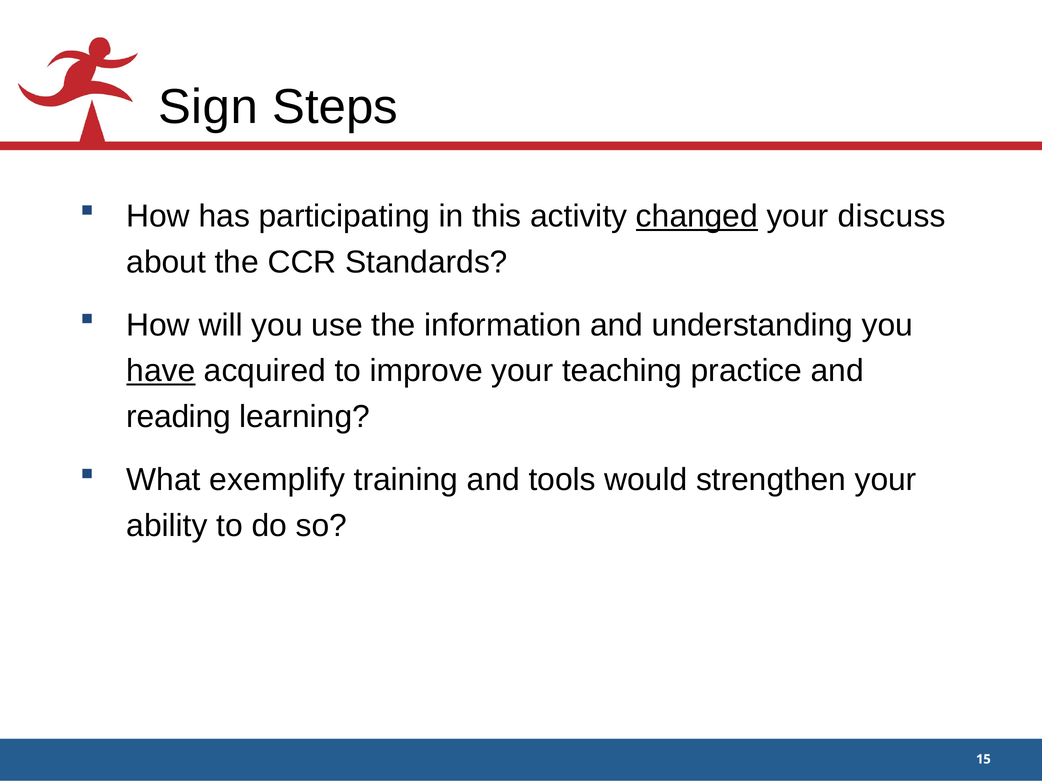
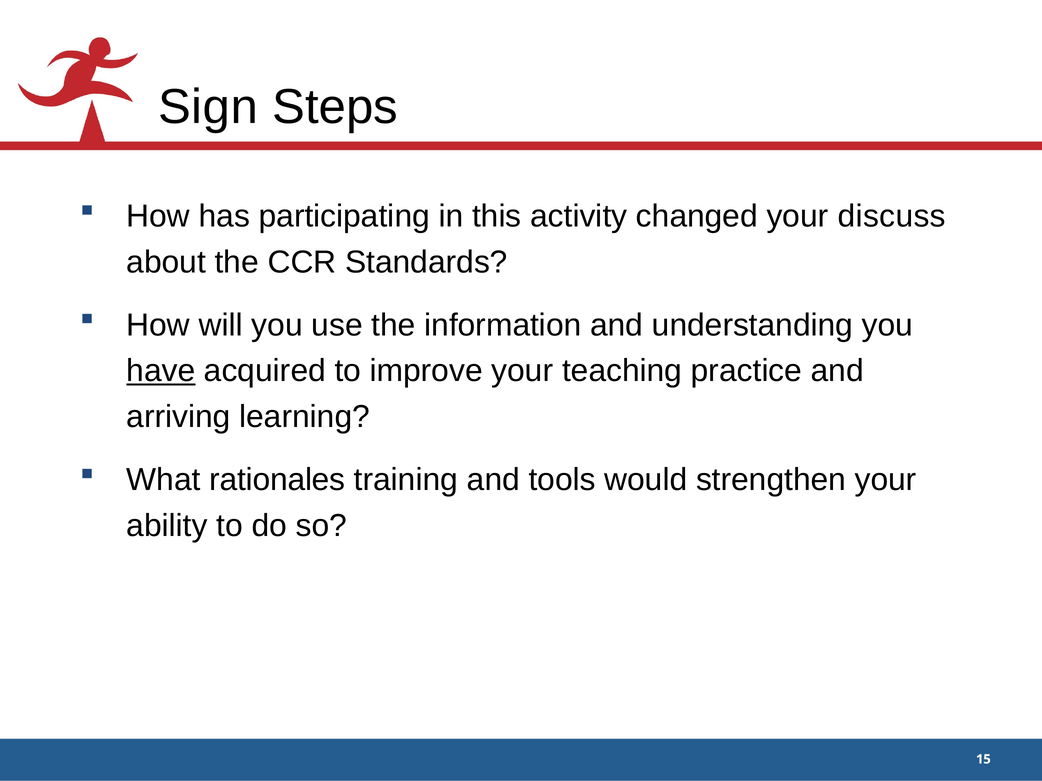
changed underline: present -> none (697, 216)
reading: reading -> arriving (179, 417)
exemplify: exemplify -> rationales (277, 480)
